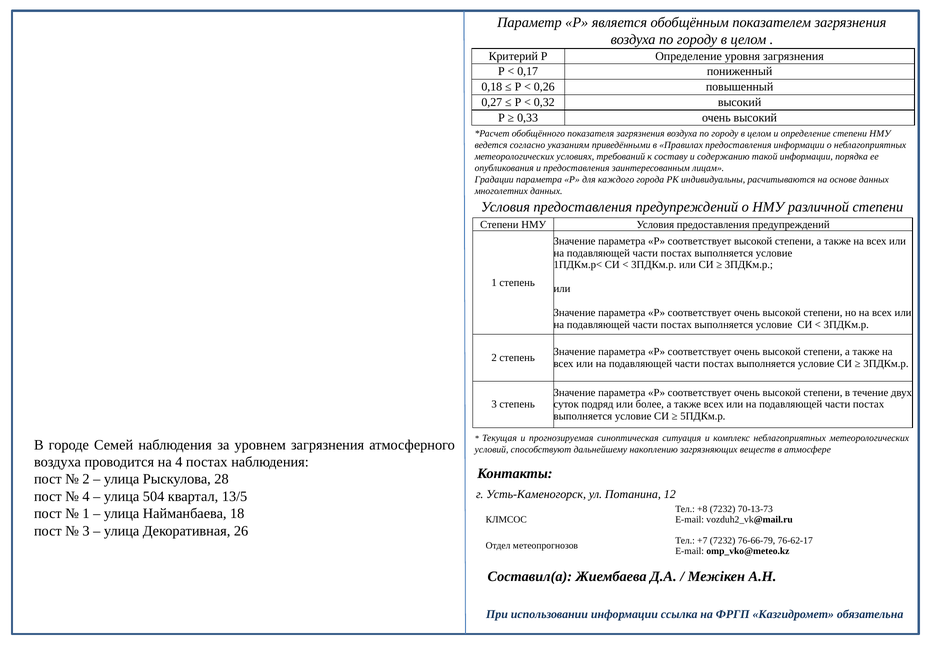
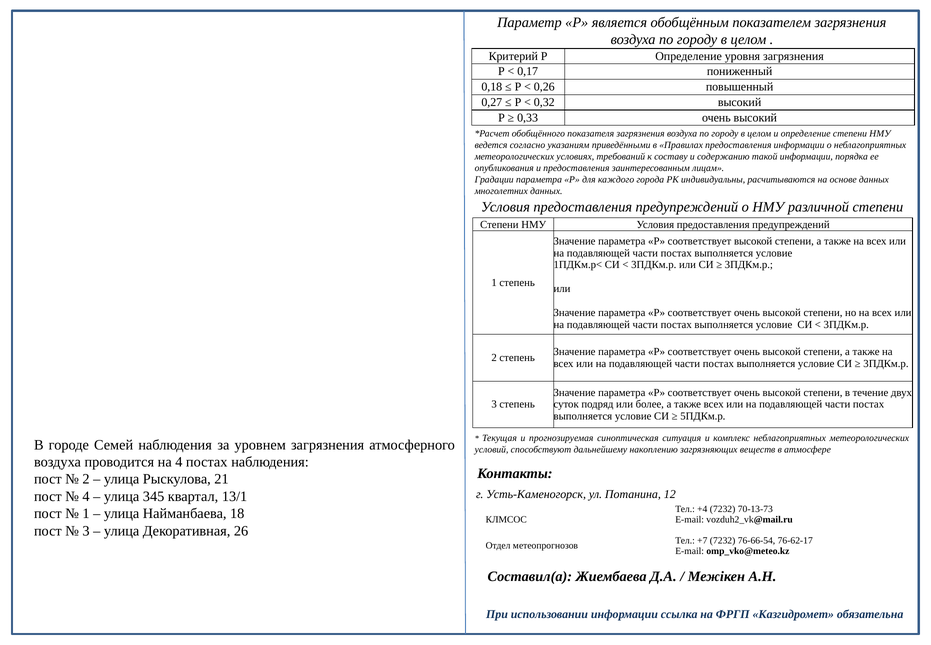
28: 28 -> 21 (222, 479)
504: 504 -> 345 (154, 496)
13/5: 13/5 -> 13/1 (235, 496)
+8: +8 -> +4 (702, 509)
76-66-79: 76-66-79 -> 76-66-54 (757, 540)
